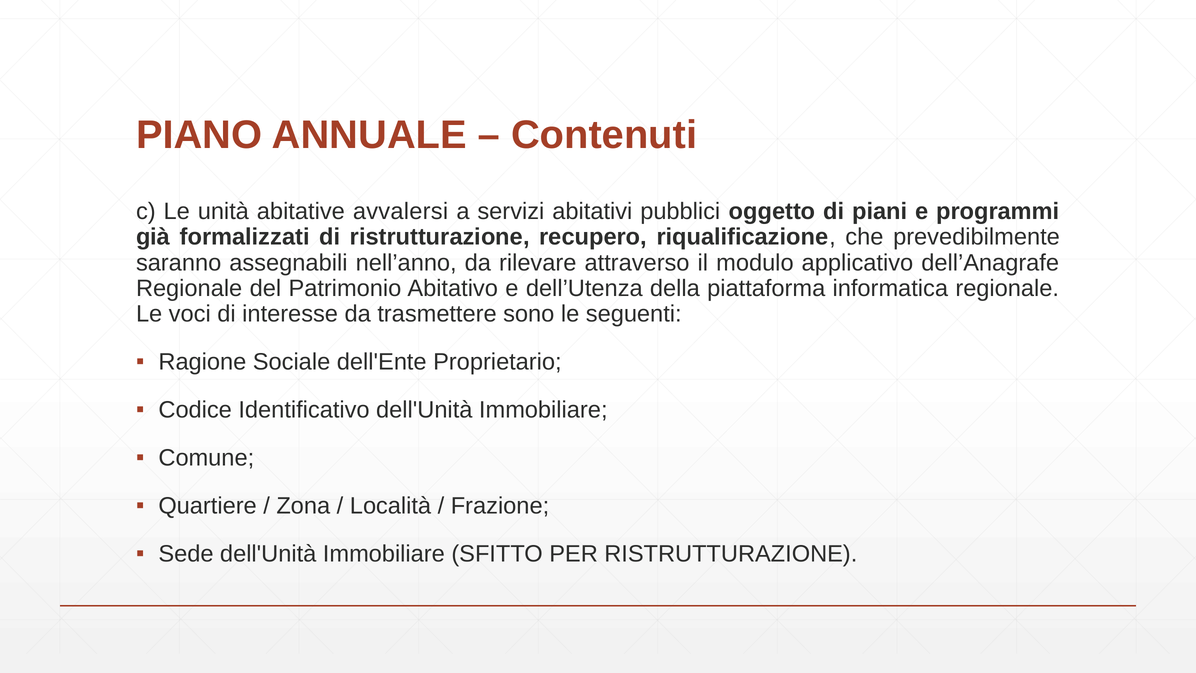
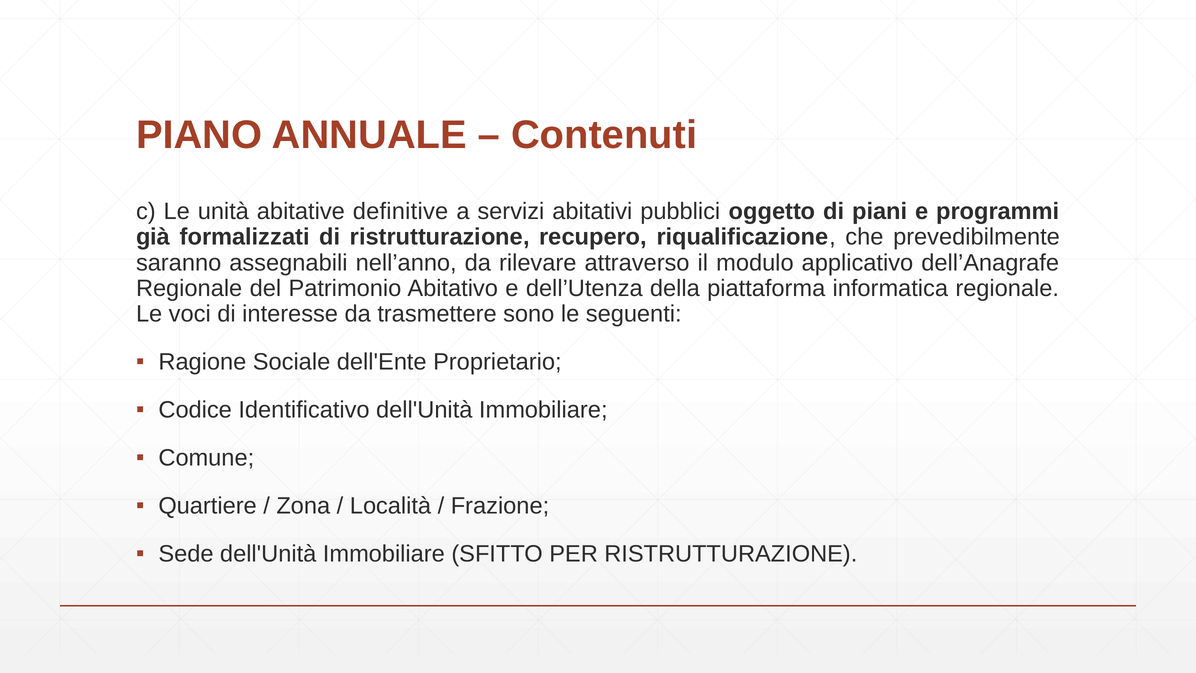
avvalersi: avvalersi -> definitive (401, 211)
